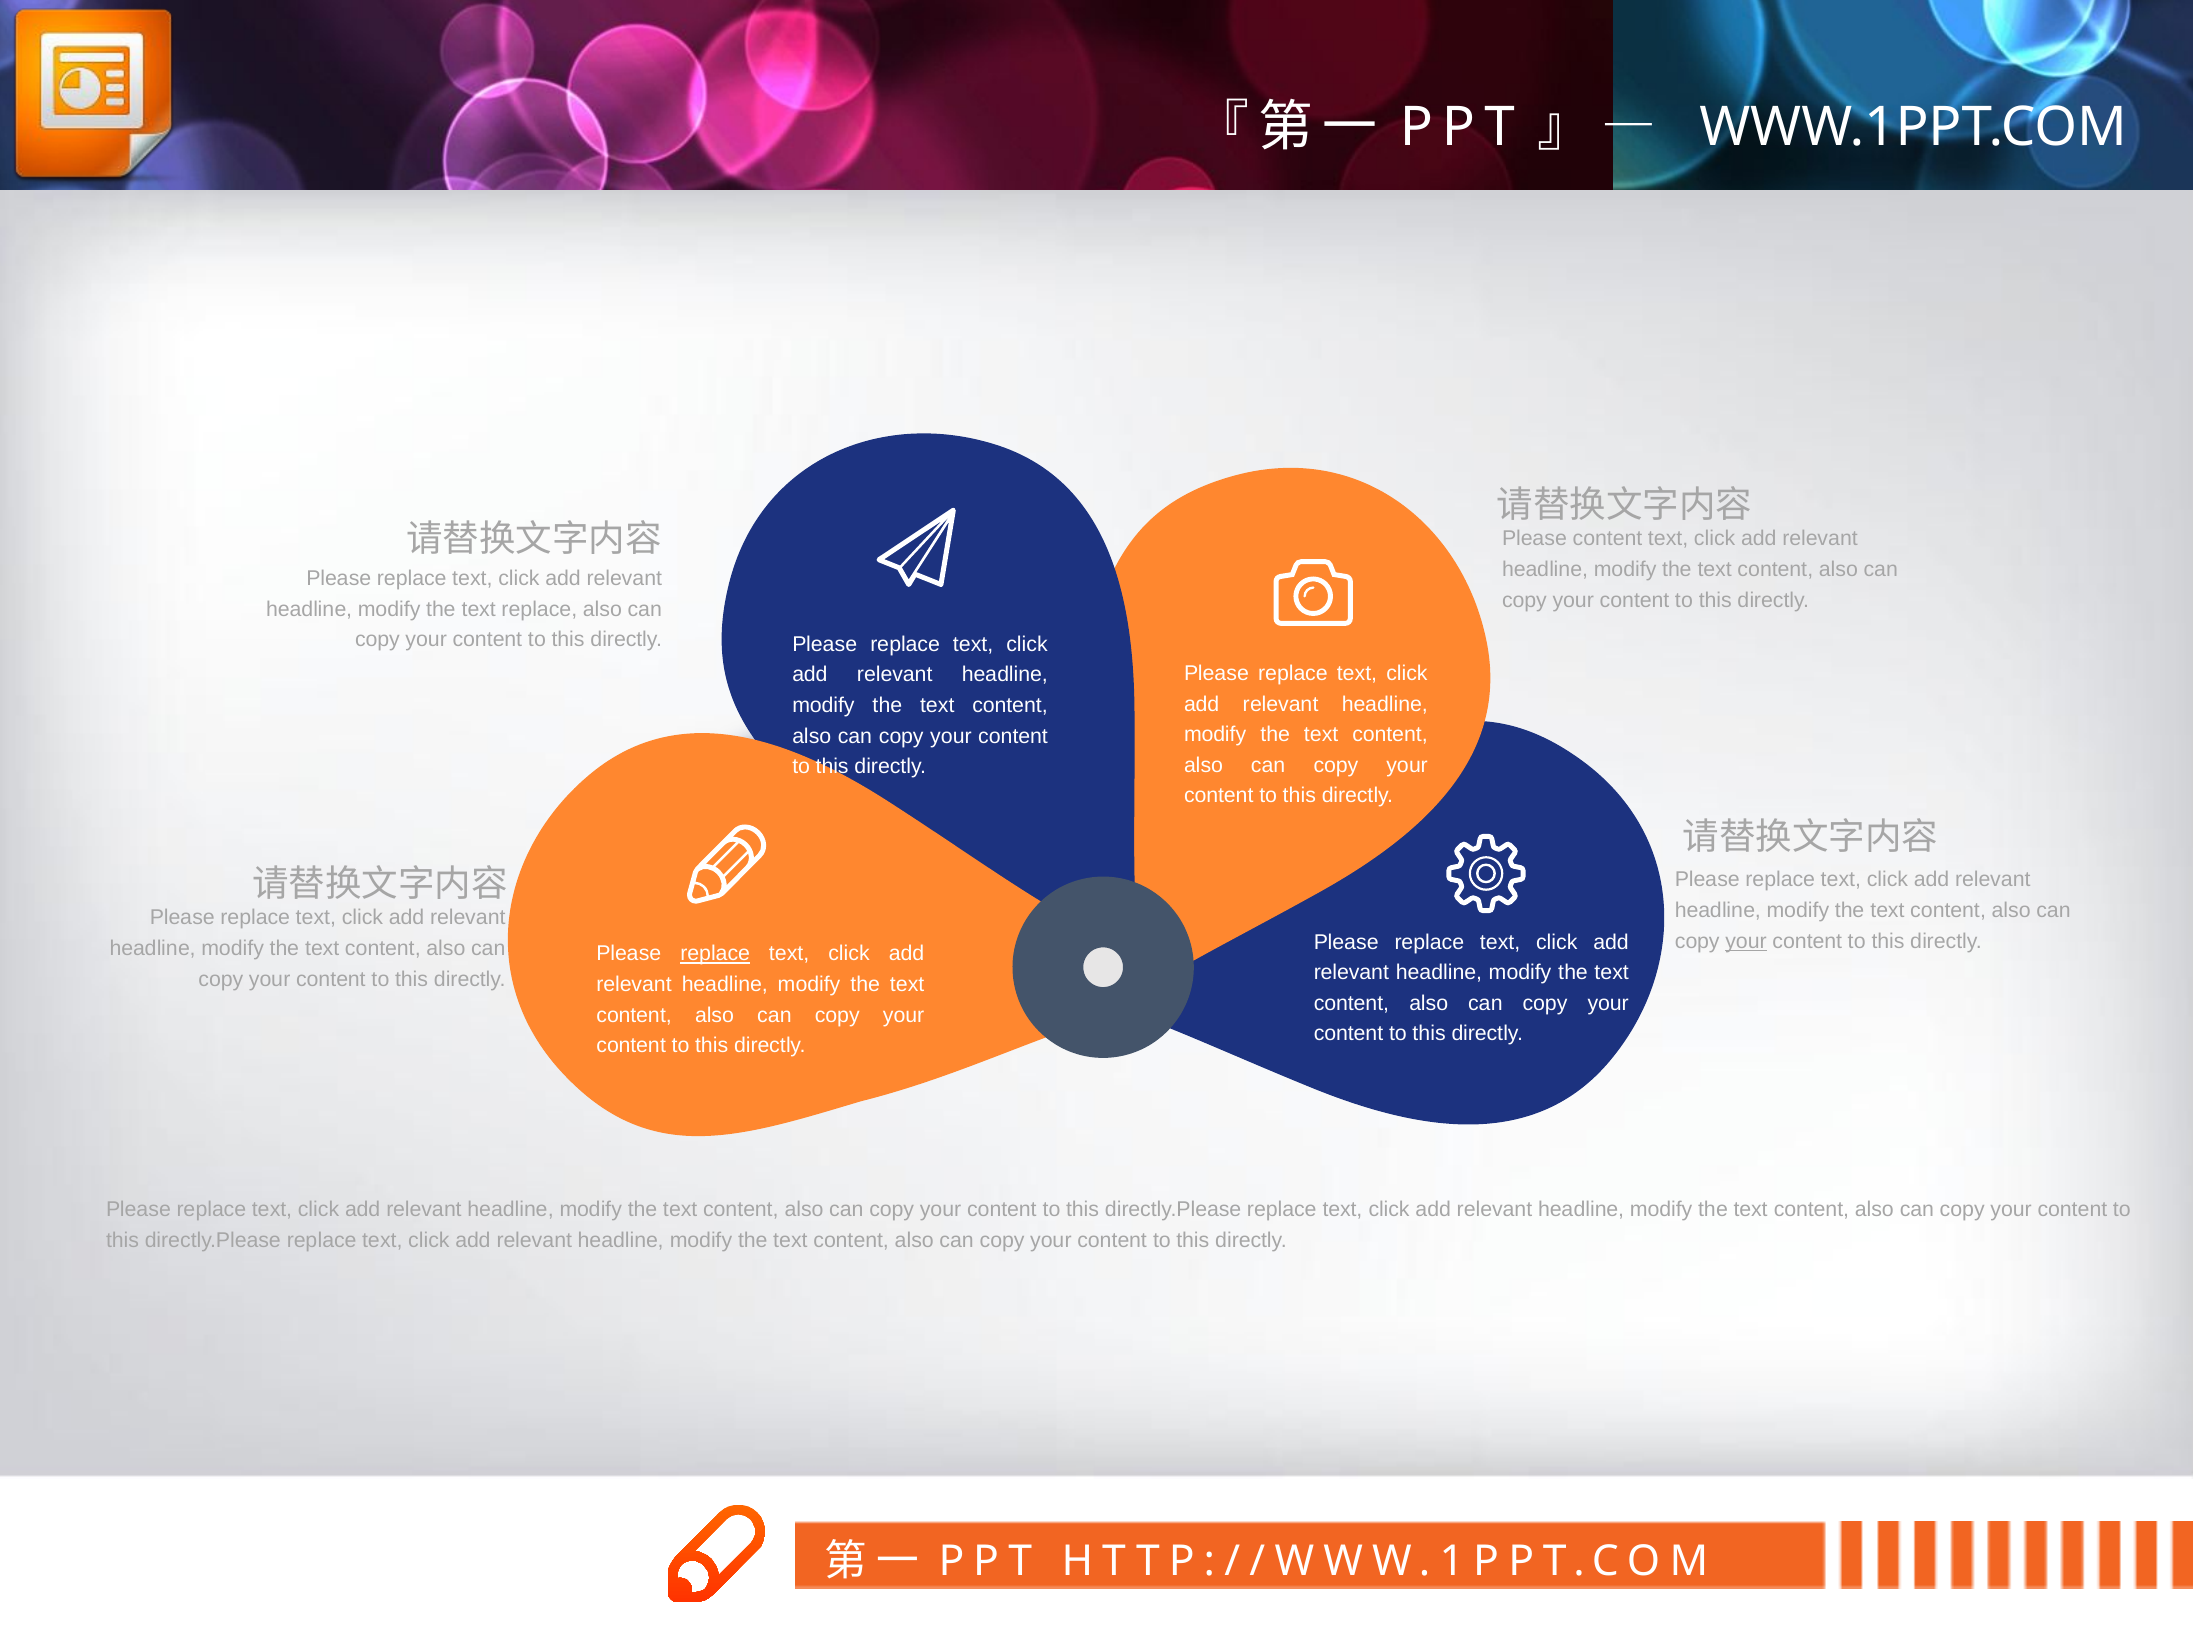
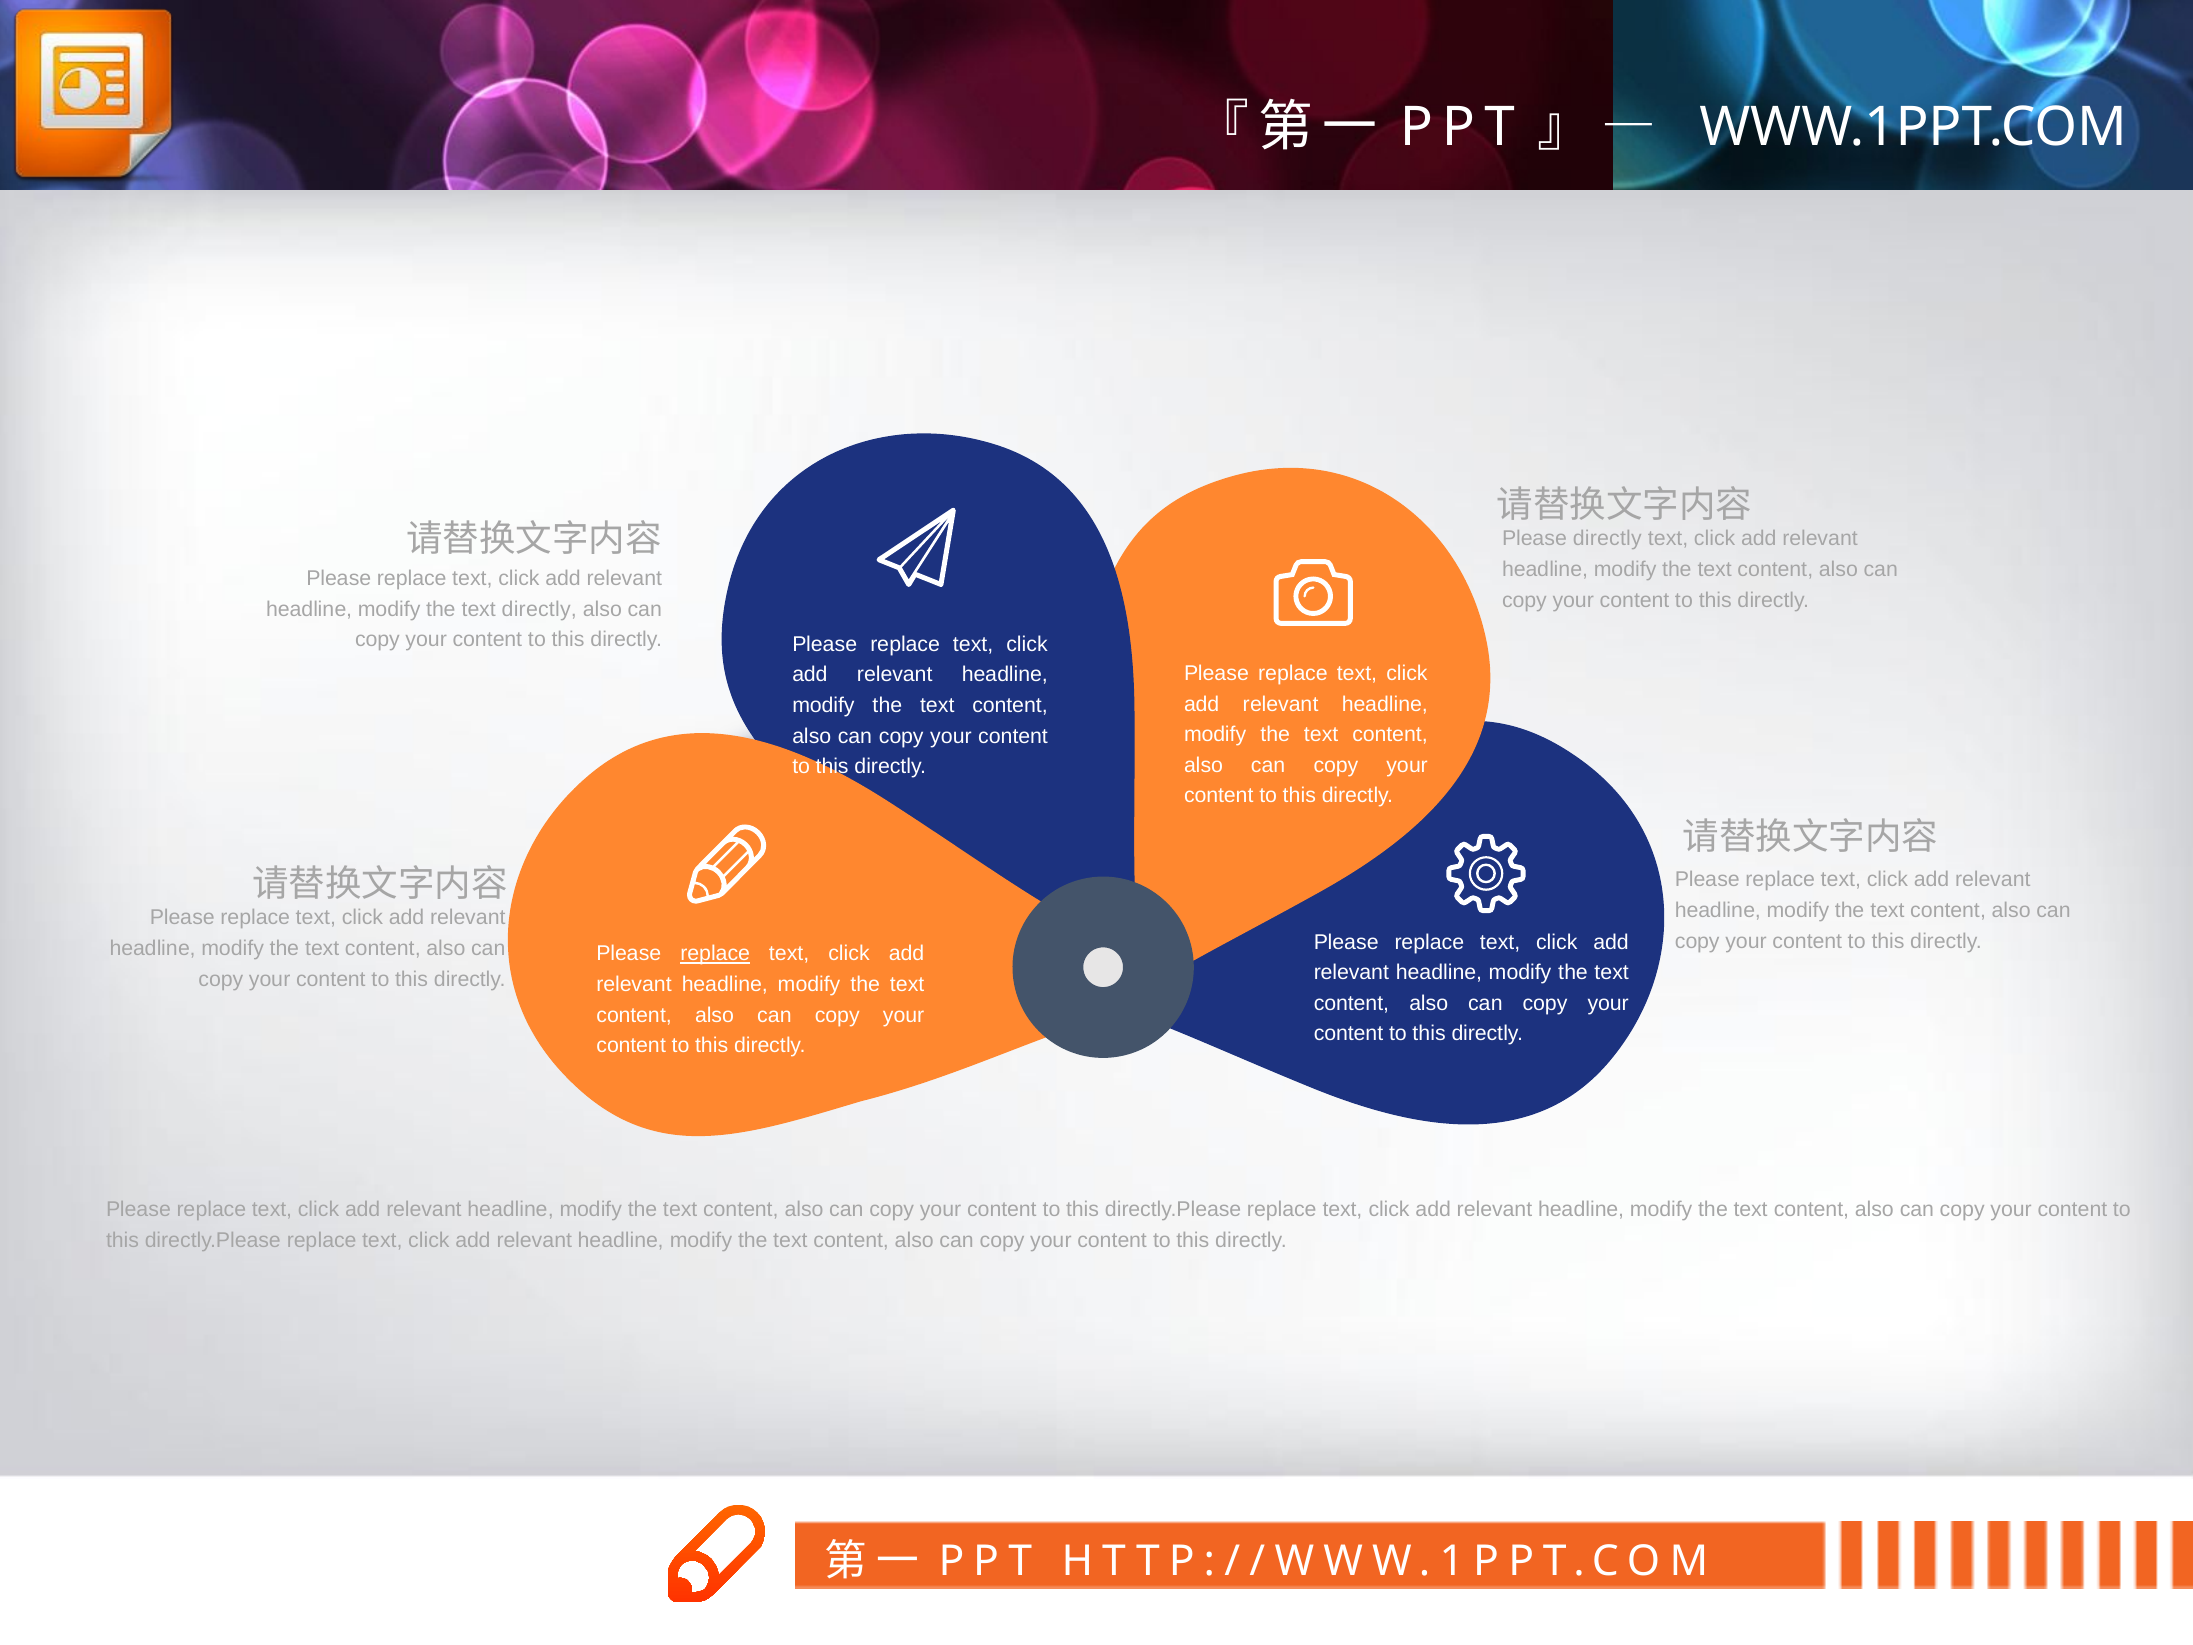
content: content -> directly (1607, 539)
text replace: replace -> directly (539, 609)
your underline: present -> none (1746, 941)
